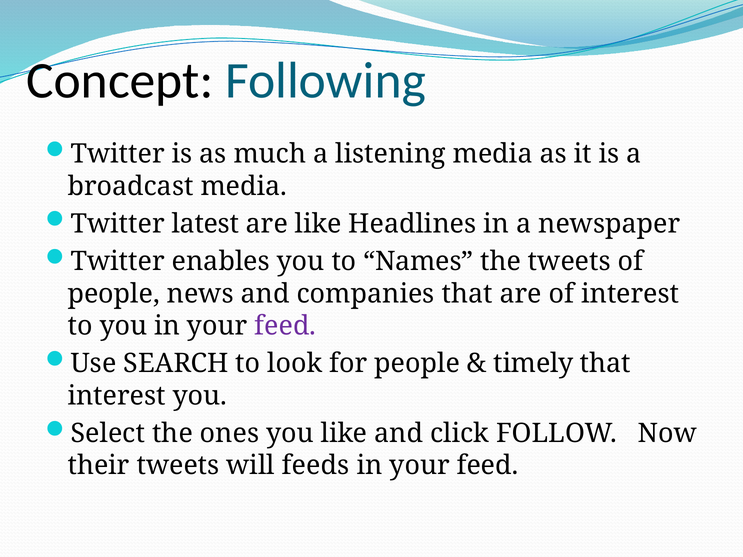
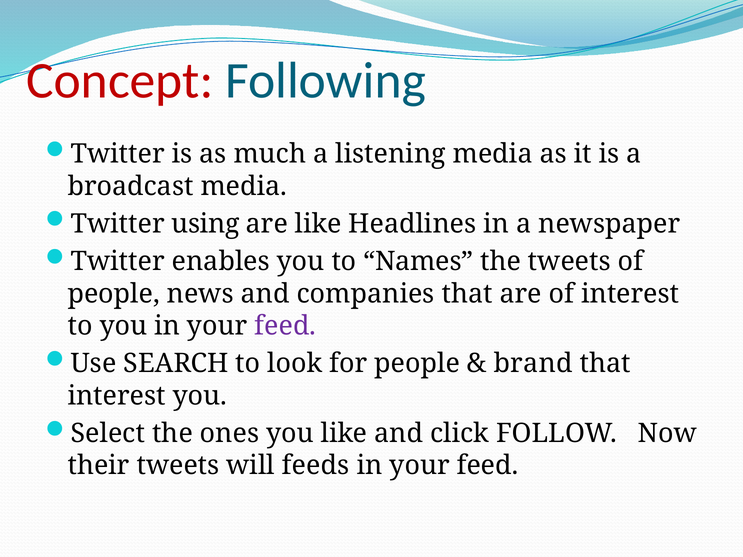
Concept colour: black -> red (120, 81)
latest: latest -> using (206, 224)
timely: timely -> brand (533, 364)
